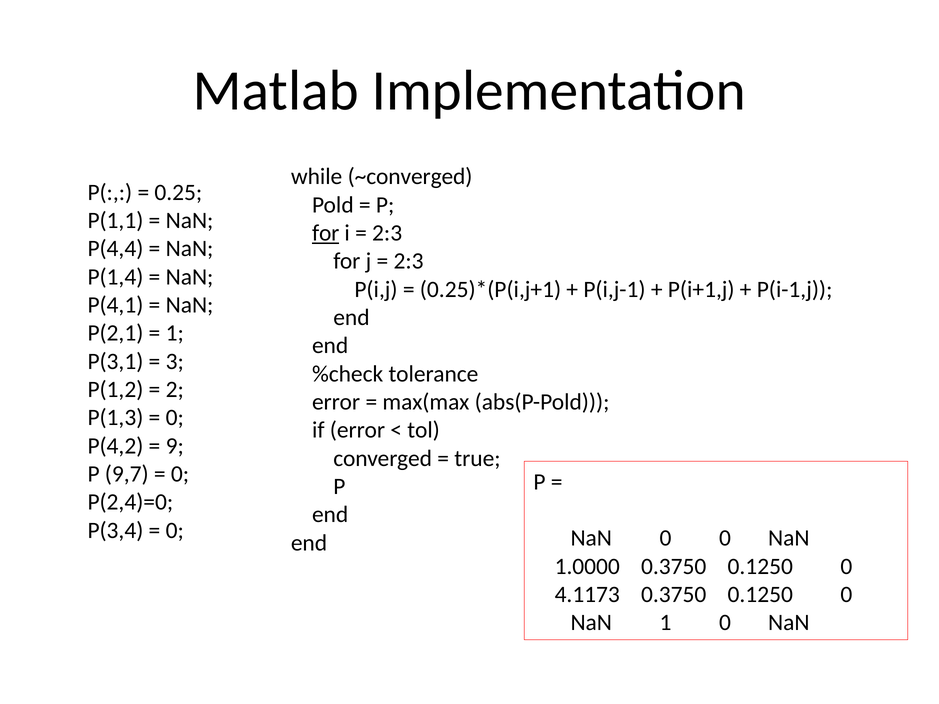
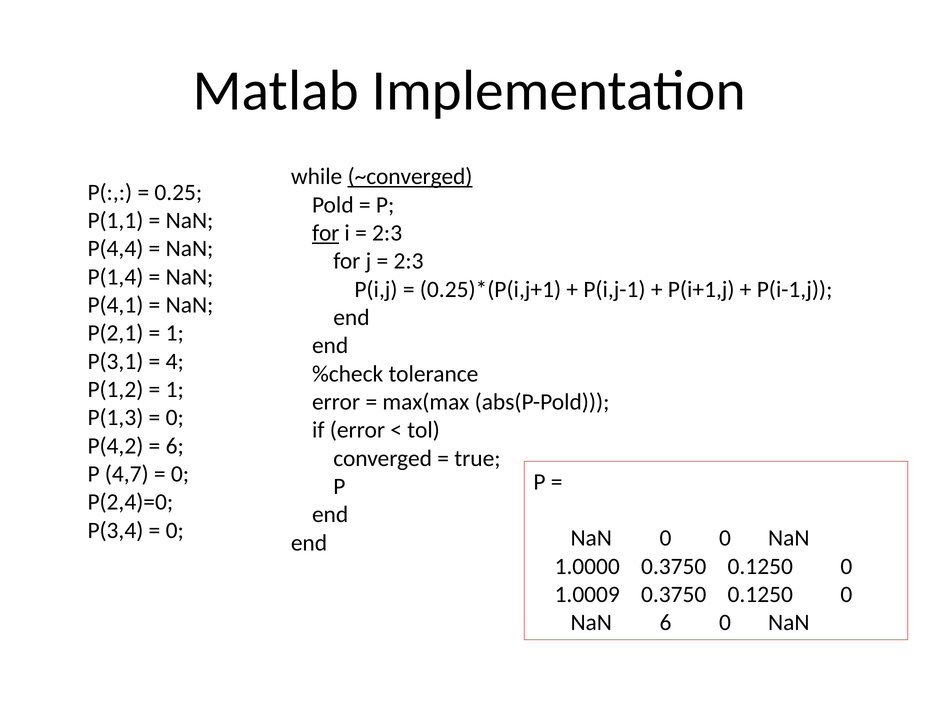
~converged underline: none -> present (410, 177)
3: 3 -> 4 (175, 361)
2: 2 -> 1 (175, 390)
9: 9 -> 6 (175, 446)
9,7: 9,7 -> 4,7 (127, 474)
4.1173: 4.1173 -> 1.0009 (587, 595)
NaN 1: 1 -> 6 (666, 623)
